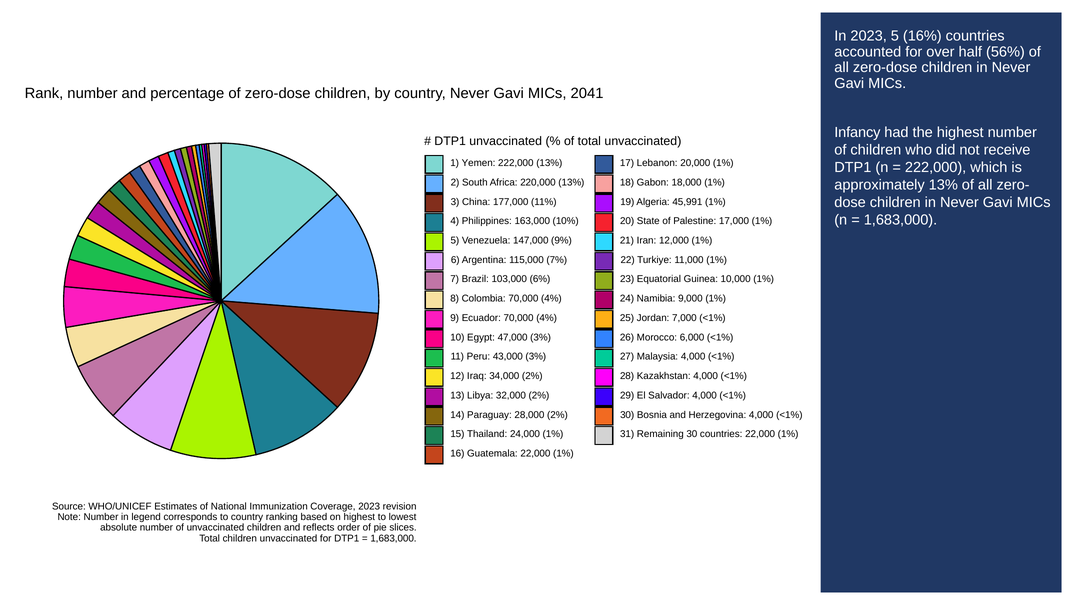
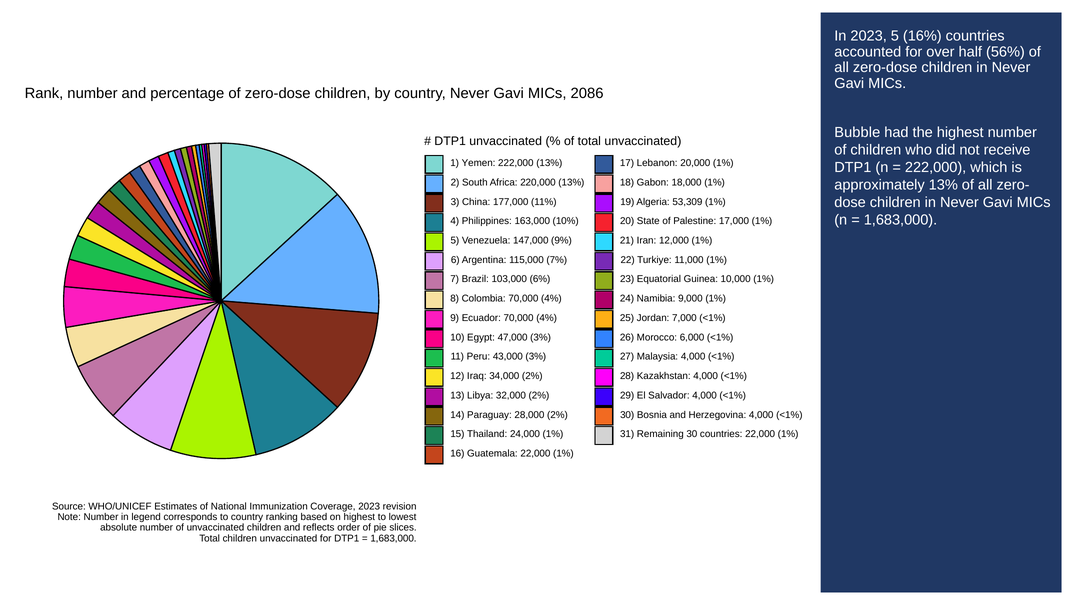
2041: 2041 -> 2086 (587, 93)
Infancy: Infancy -> Bubble (857, 132)
45,991: 45,991 -> 53,309 (687, 202)
